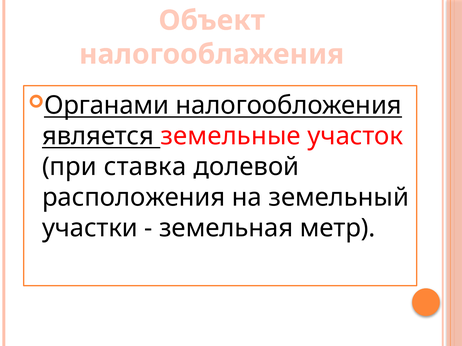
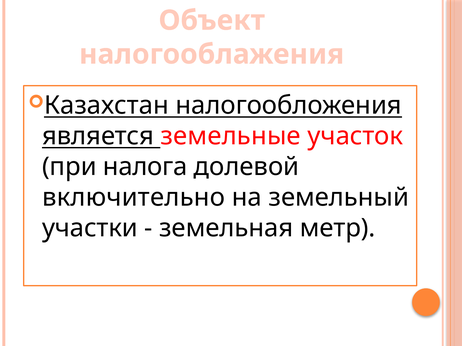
Органами: Органами -> Казахстан (106, 105)
ставка: ставка -> налога (145, 167)
расположения: расположения -> включительно (134, 198)
